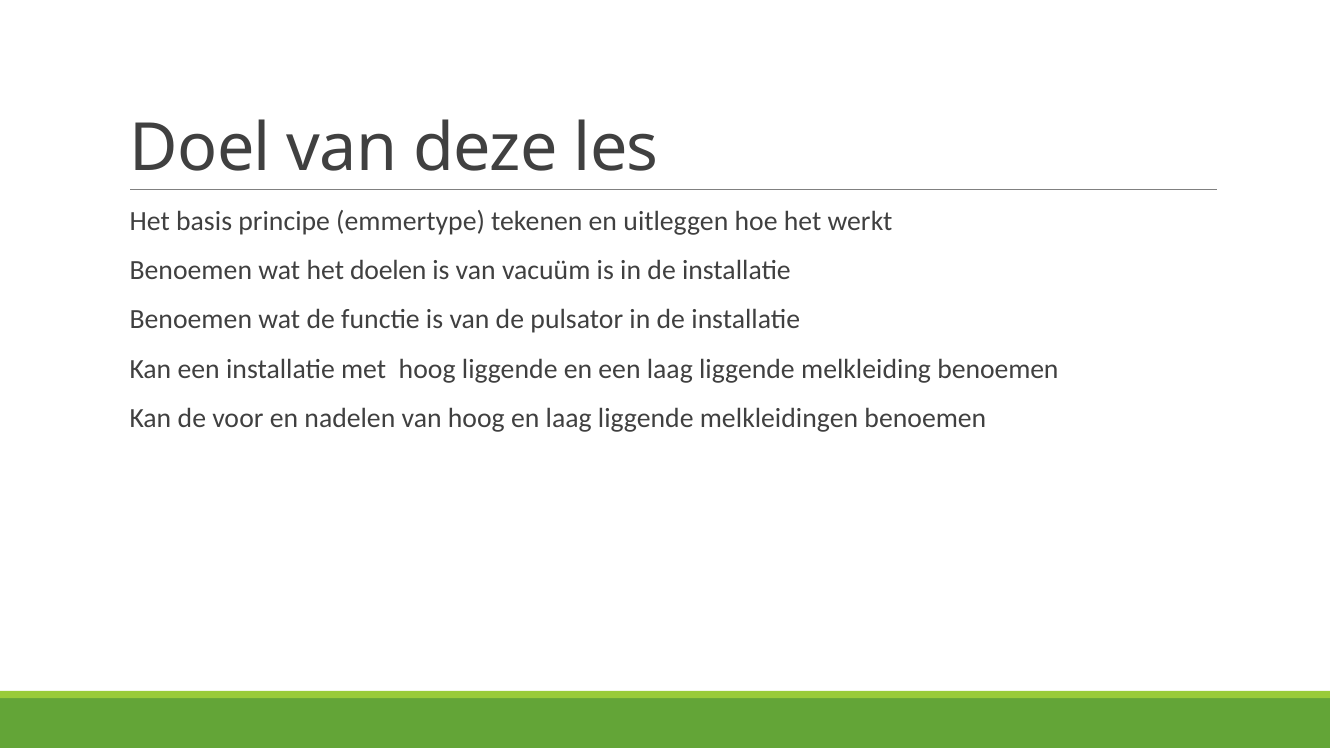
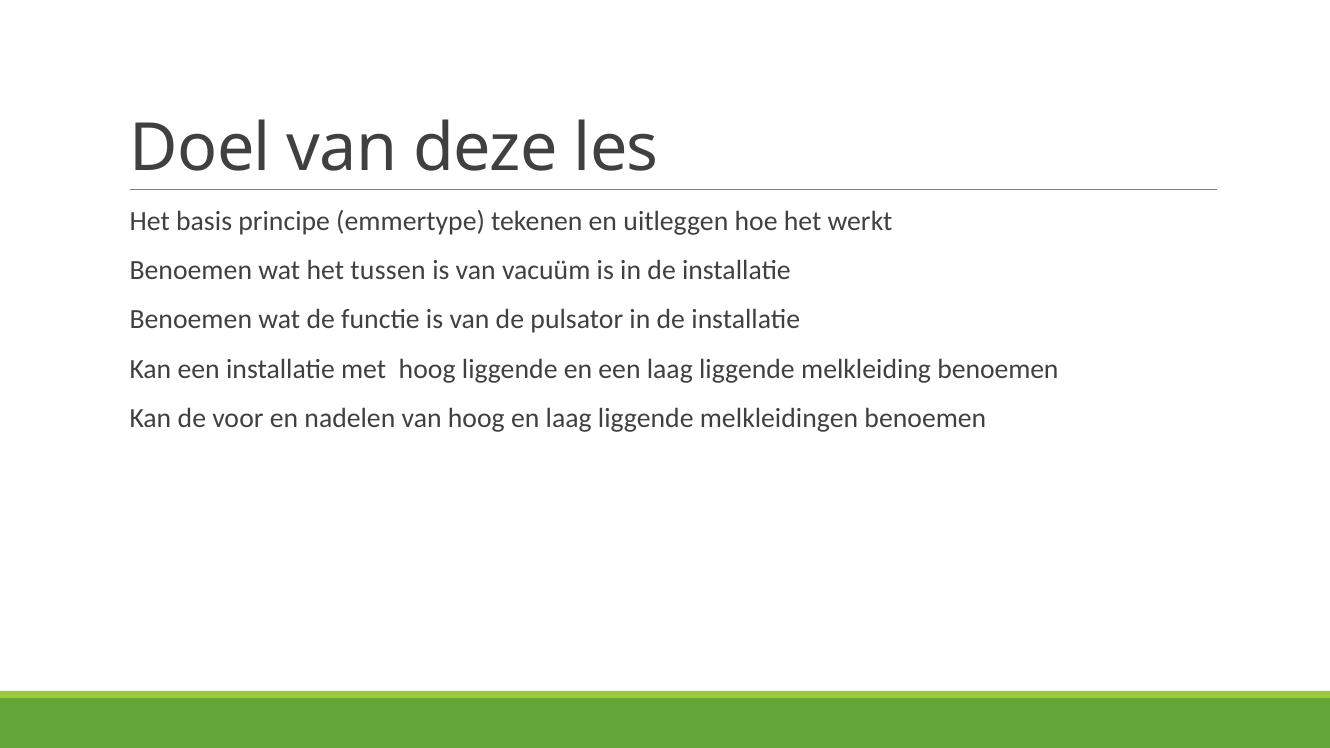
doelen: doelen -> tussen (388, 270)
